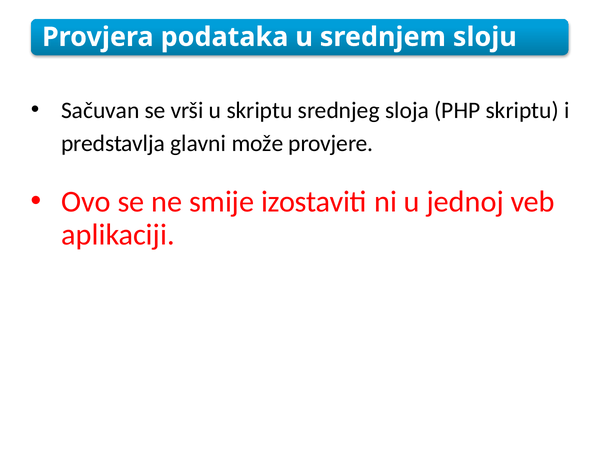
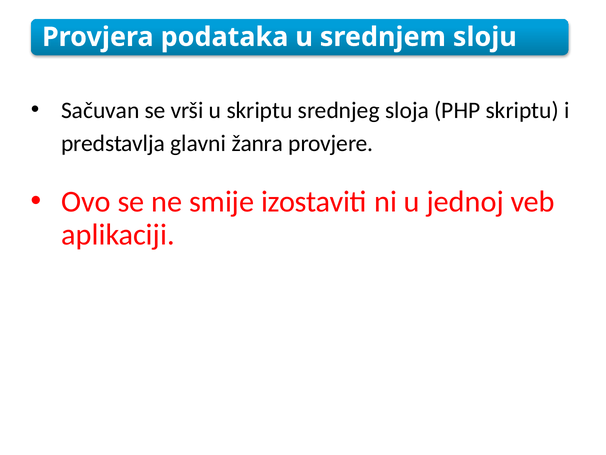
može: može -> žanra (257, 143)
